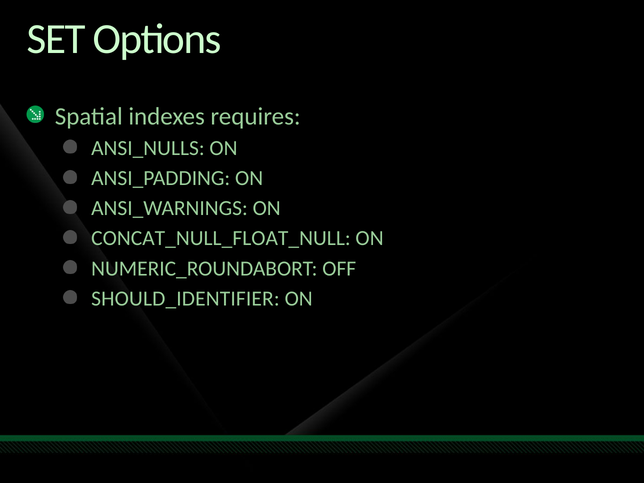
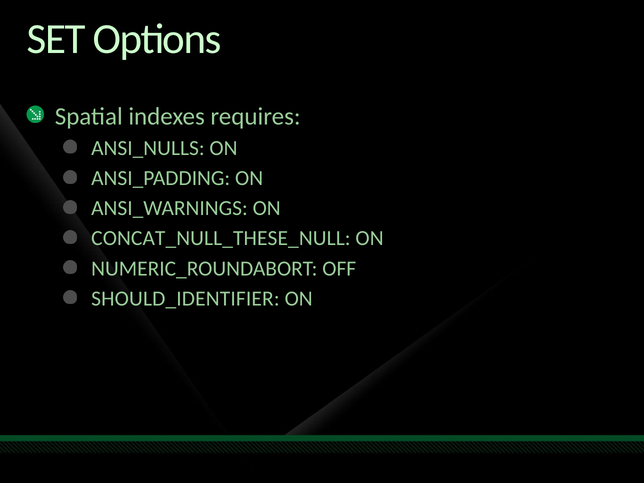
CONCAT_NULL_FLOAT_NULL: CONCAT_NULL_FLOAT_NULL -> CONCAT_NULL_THESE_NULL (221, 238)
